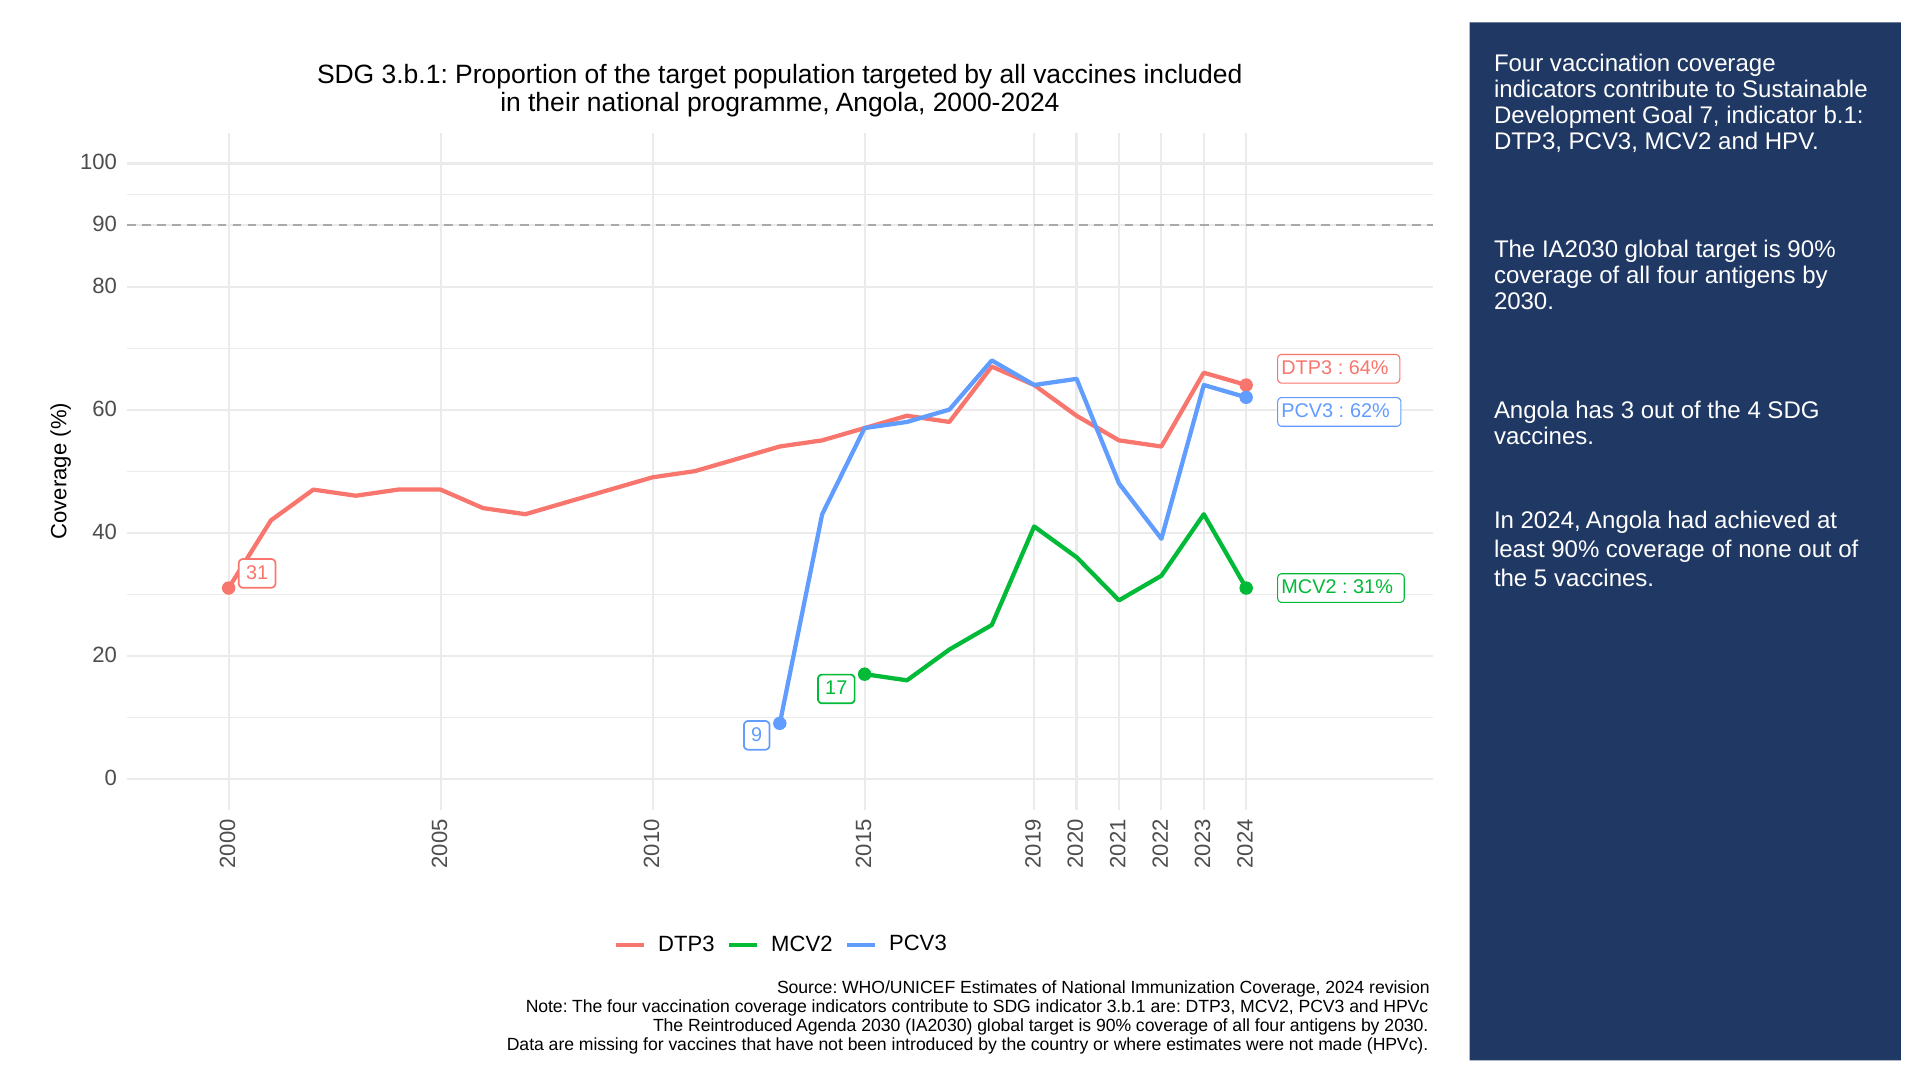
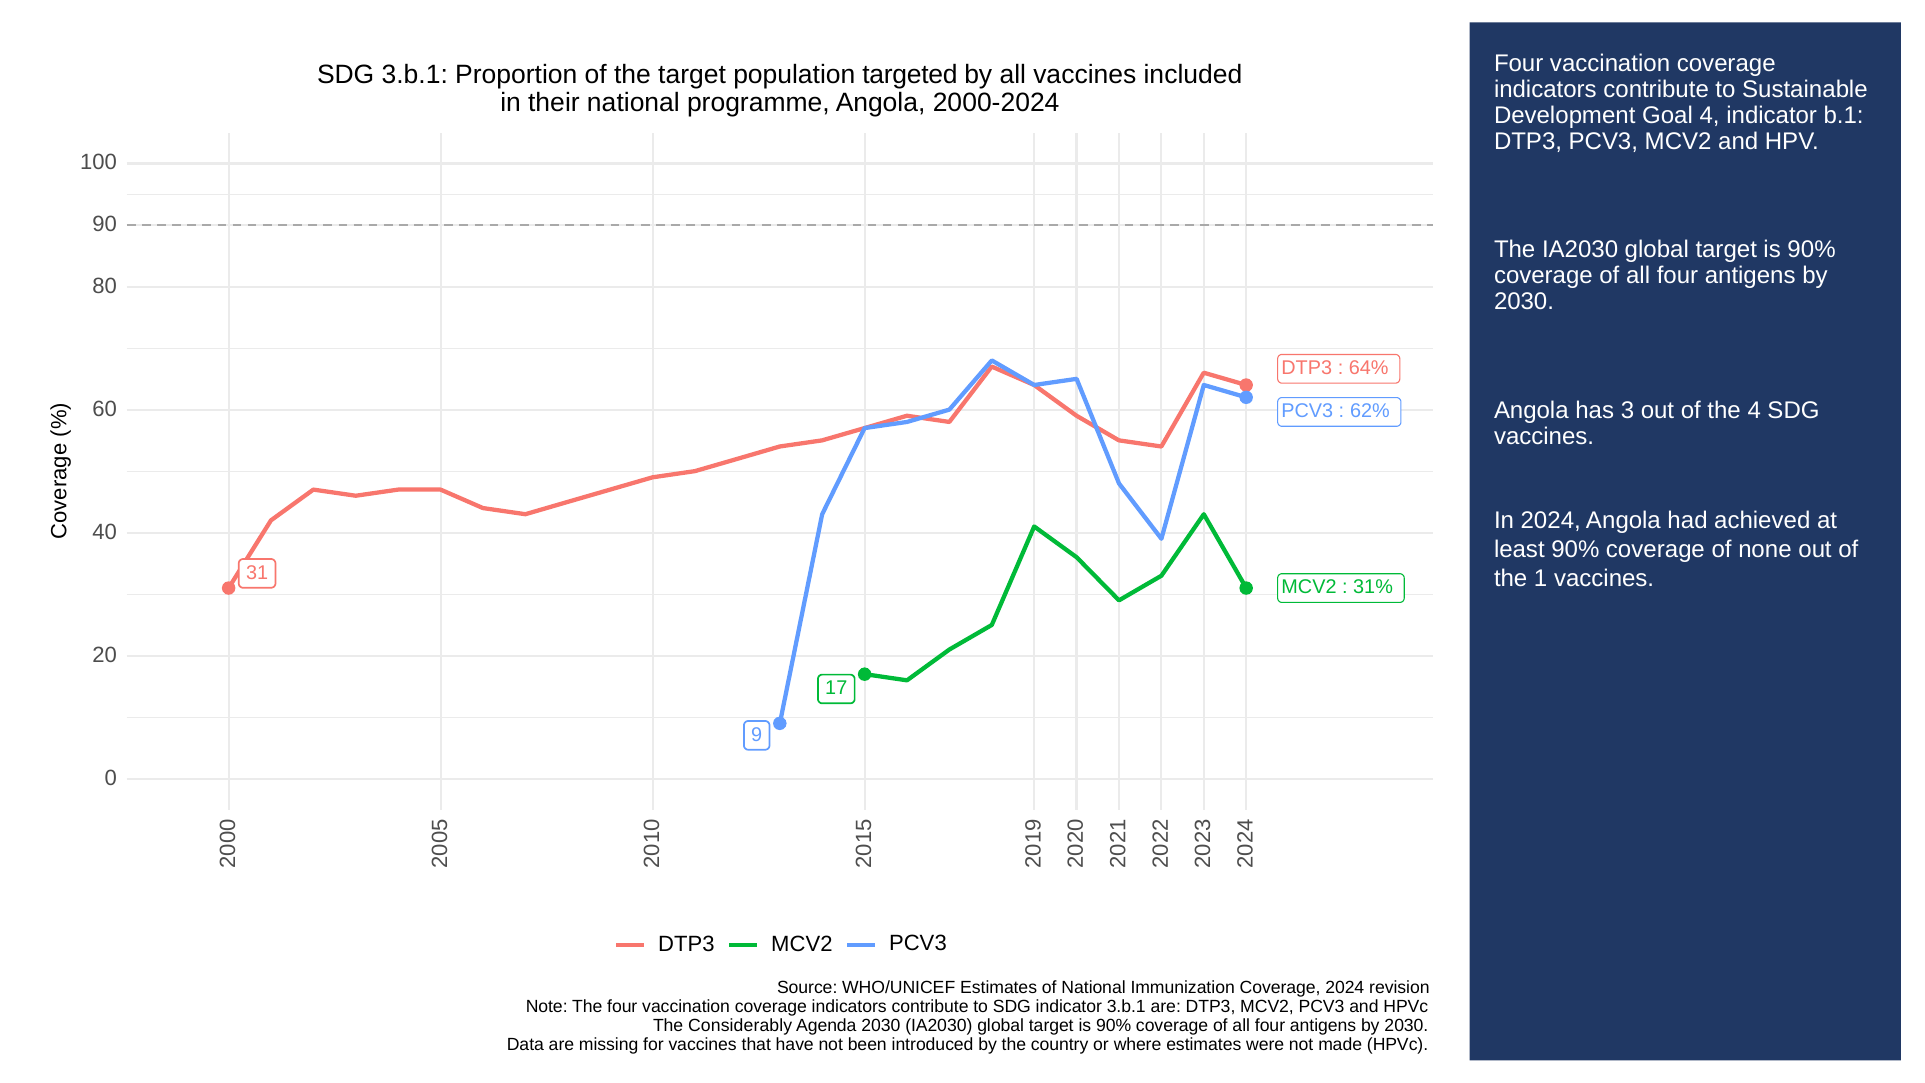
Goal 7: 7 -> 4 (1710, 115)
the 5: 5 -> 1 (1541, 578)
Reintroduced: Reintroduced -> Considerably (740, 1026)
